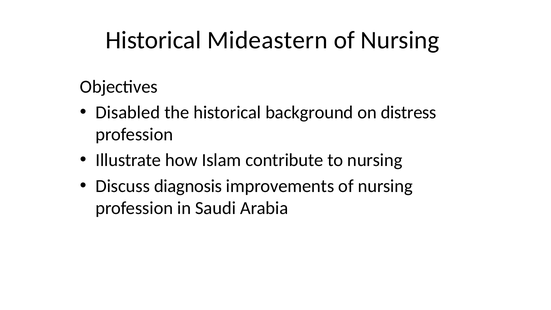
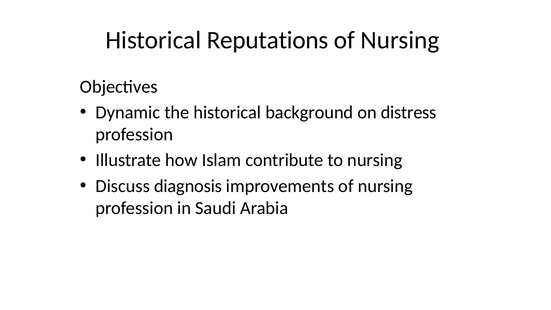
Mideastern: Mideastern -> Reputations (268, 40)
Disabled: Disabled -> Dynamic (128, 112)
